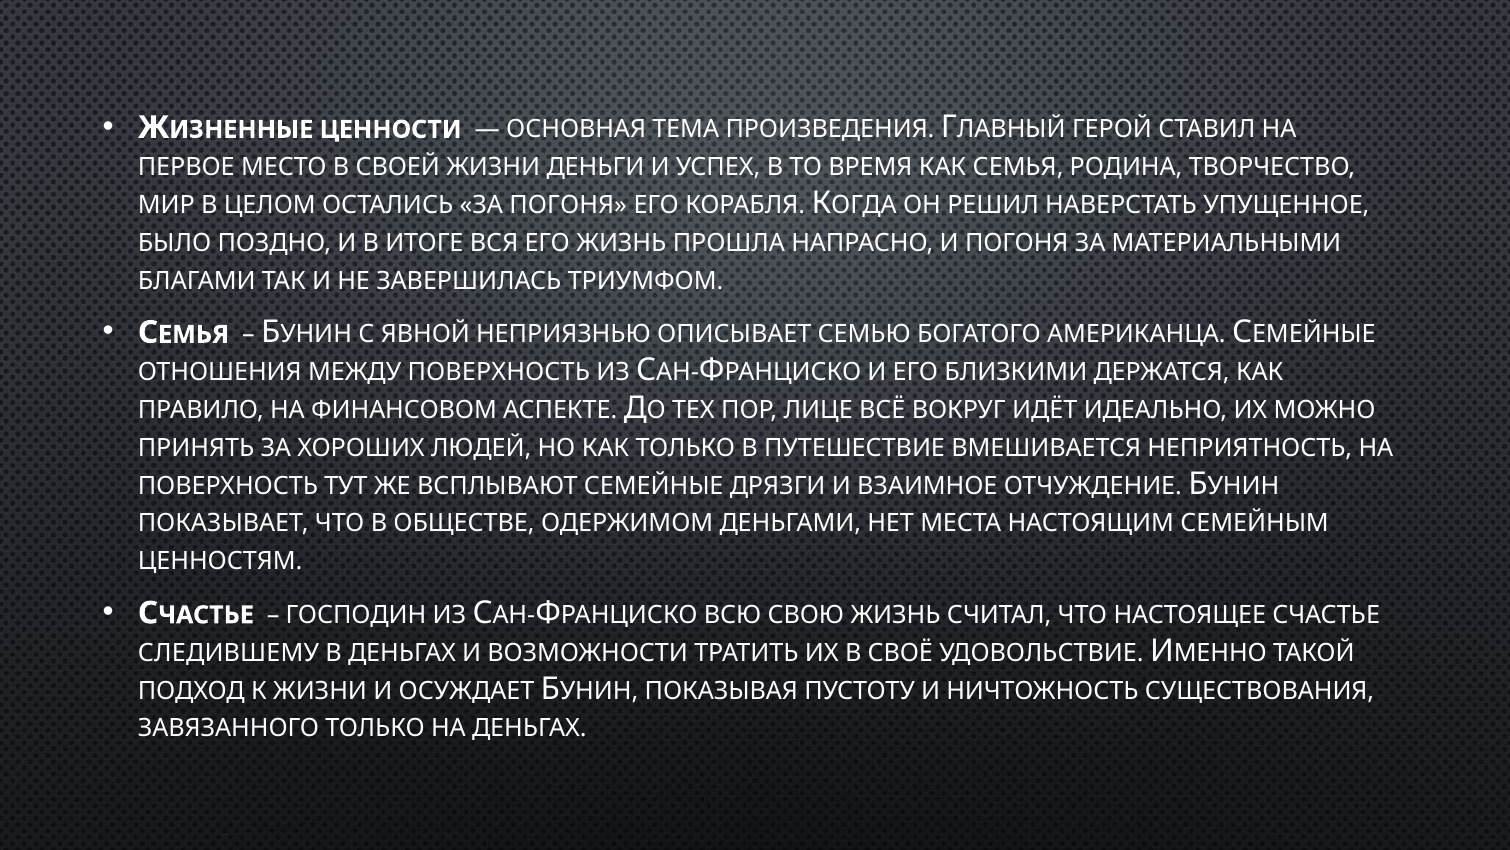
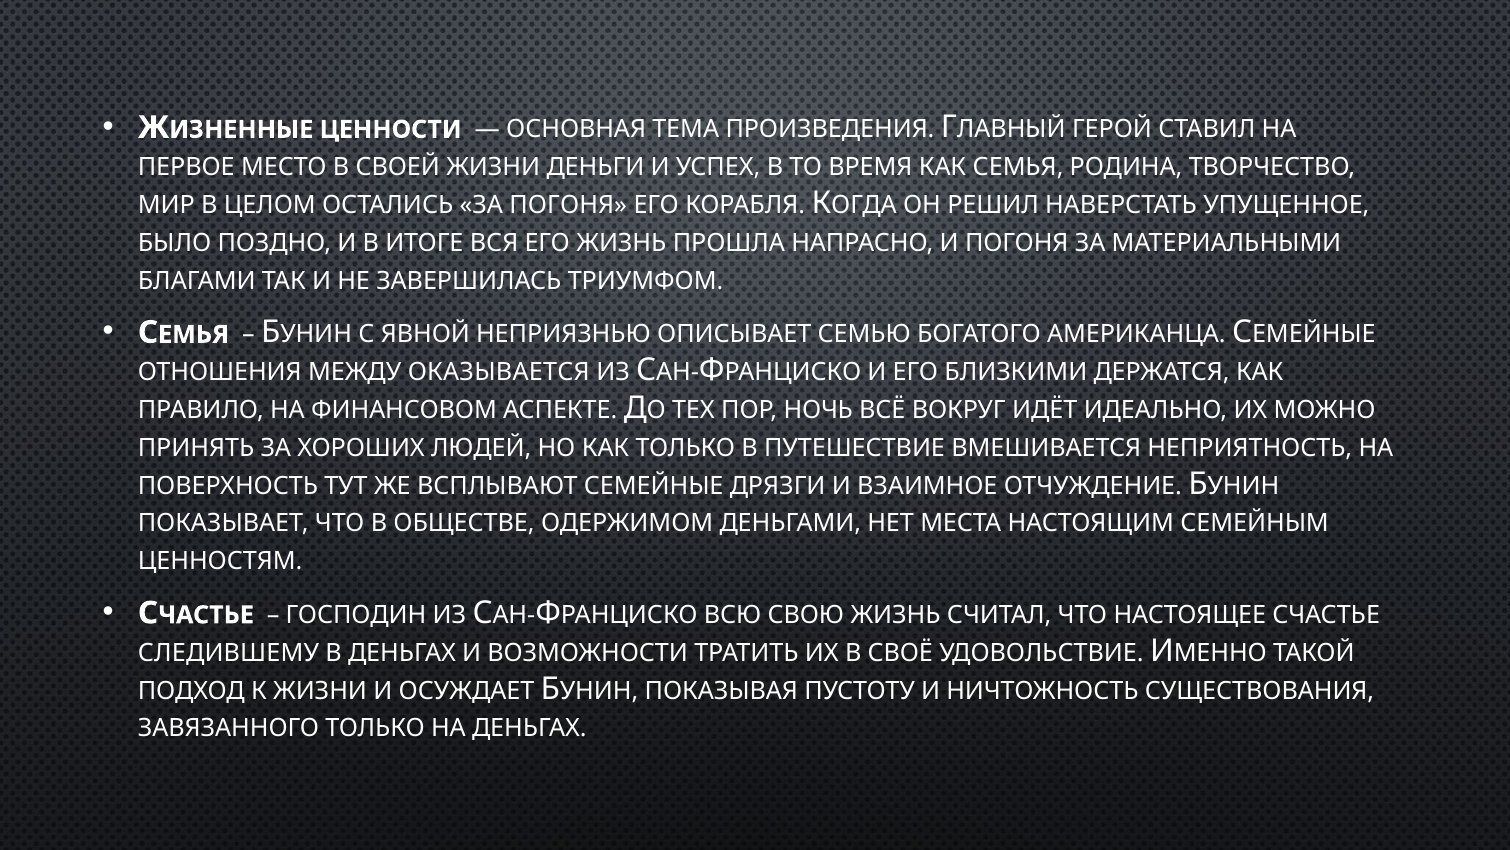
МЕЖДУ ПОВЕРХНОСТЬ: ПОВЕРХНОСТЬ -> ОКАЗЫВАЕТСЯ (499, 372)
ЛИЦЕ: ЛИЦЕ -> НОЧЬ (818, 410)
